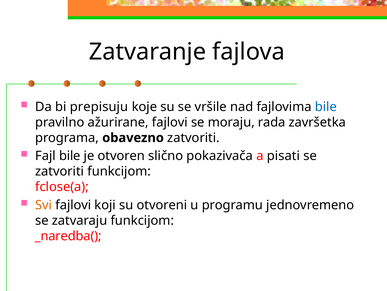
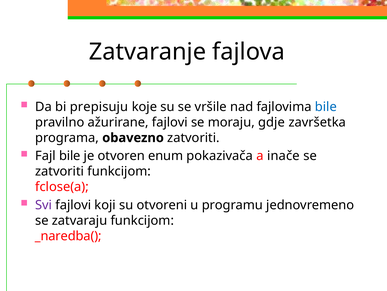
rada: rada -> gdje (272, 122)
slično: slično -> enum (166, 156)
pisati: pisati -> inače (283, 156)
Svi colour: orange -> purple (44, 205)
